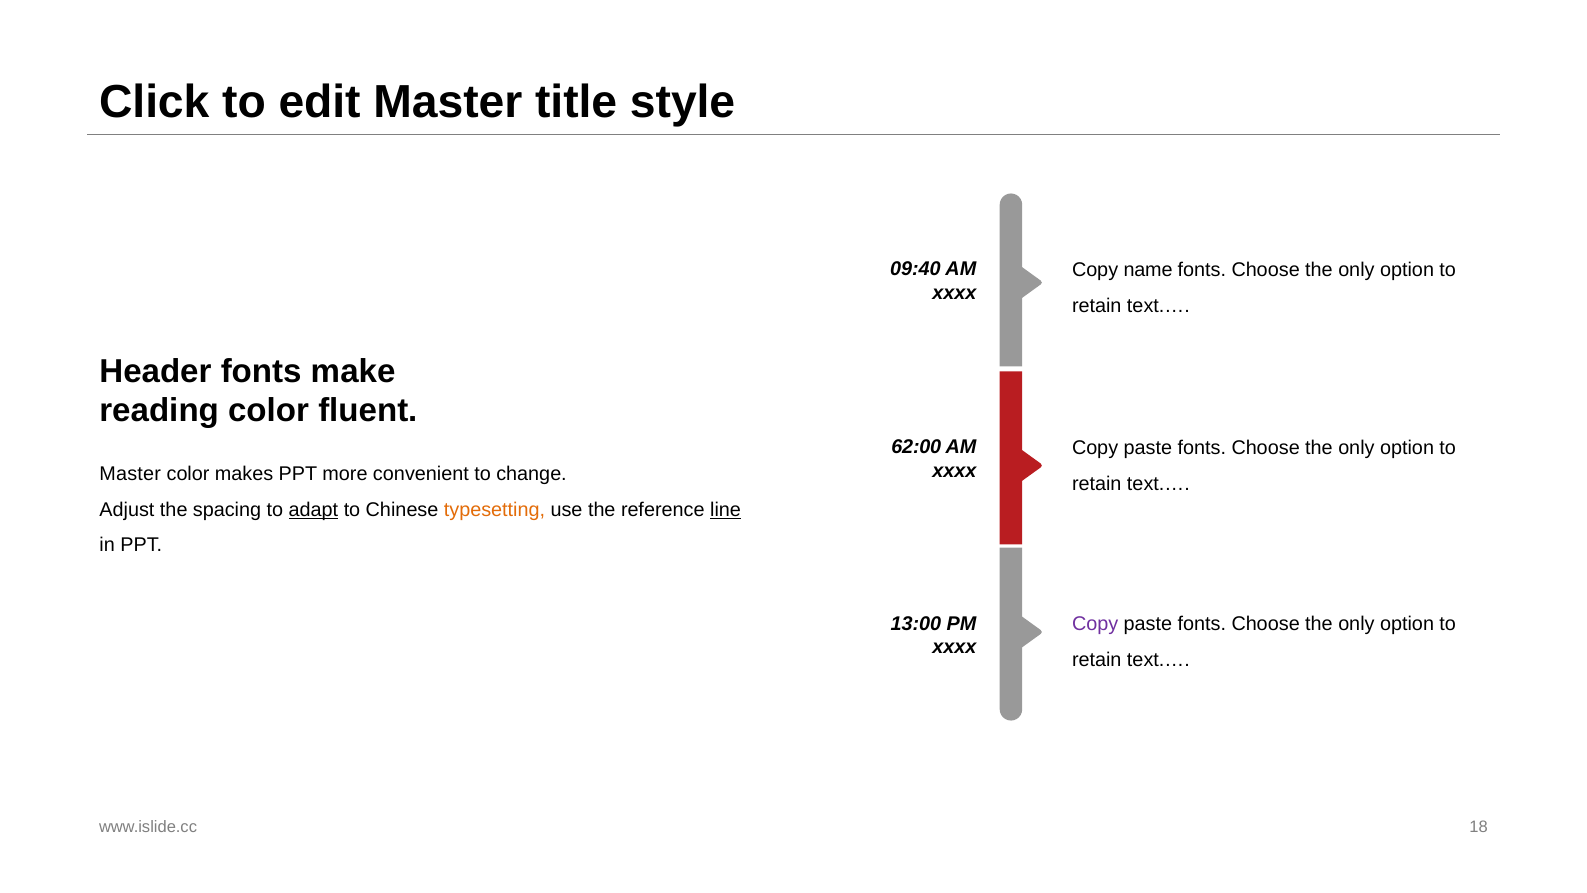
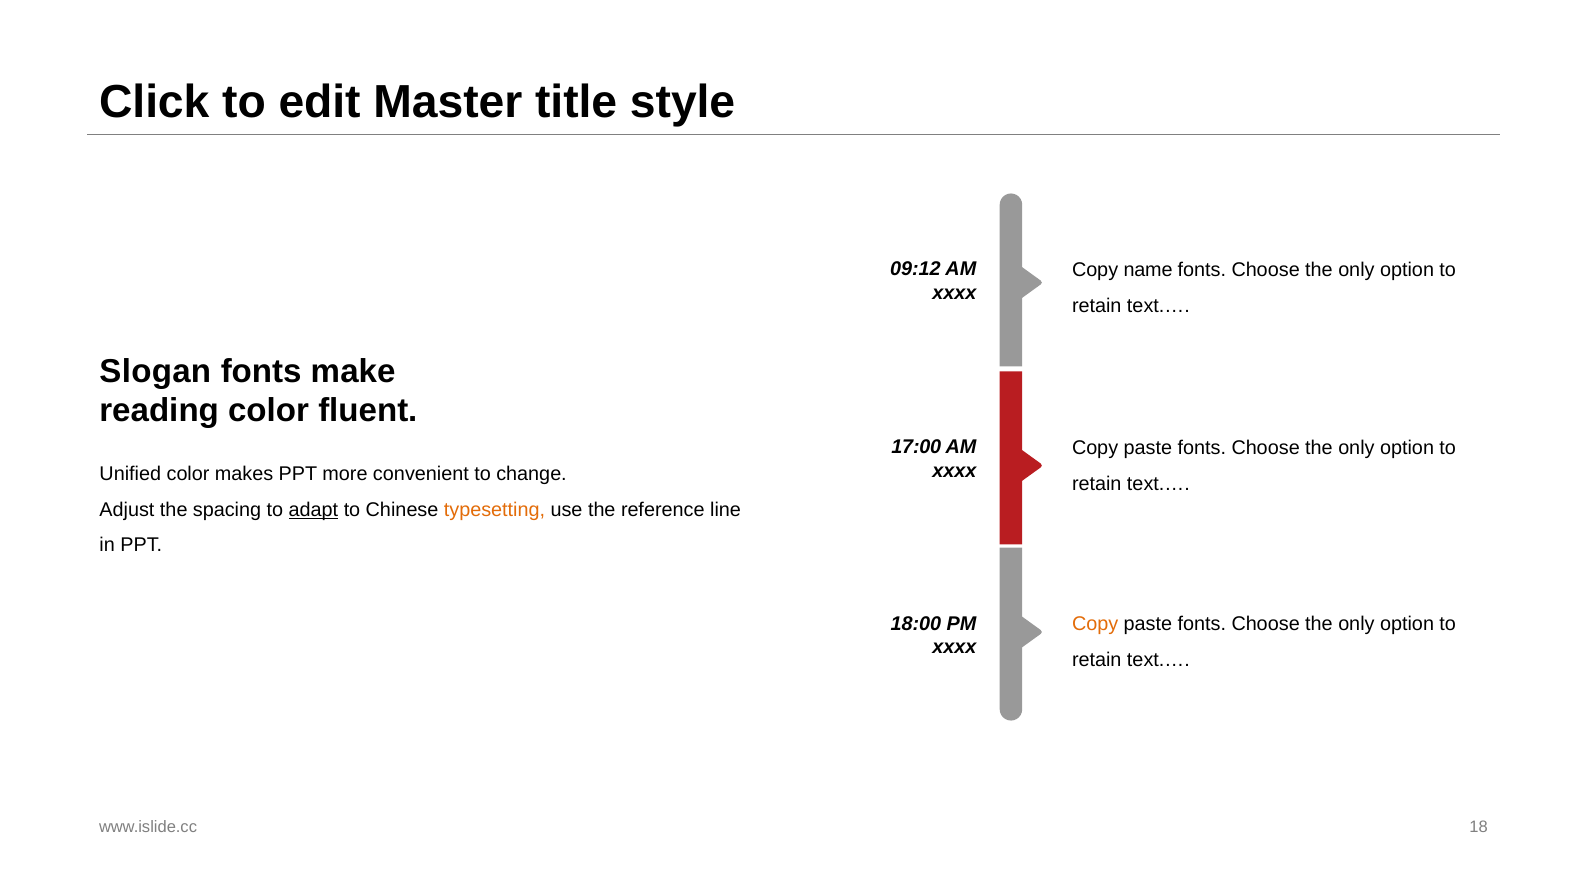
09:40: 09:40 -> 09:12 (915, 269)
Header: Header -> Slogan (155, 371)
62:00: 62:00 -> 17:00 (916, 447)
Master: Master -> Unified (130, 474)
line underline: present -> none (726, 510)
13:00: 13:00 -> 18:00 (916, 623)
Copy colour: purple -> orange (1095, 624)
